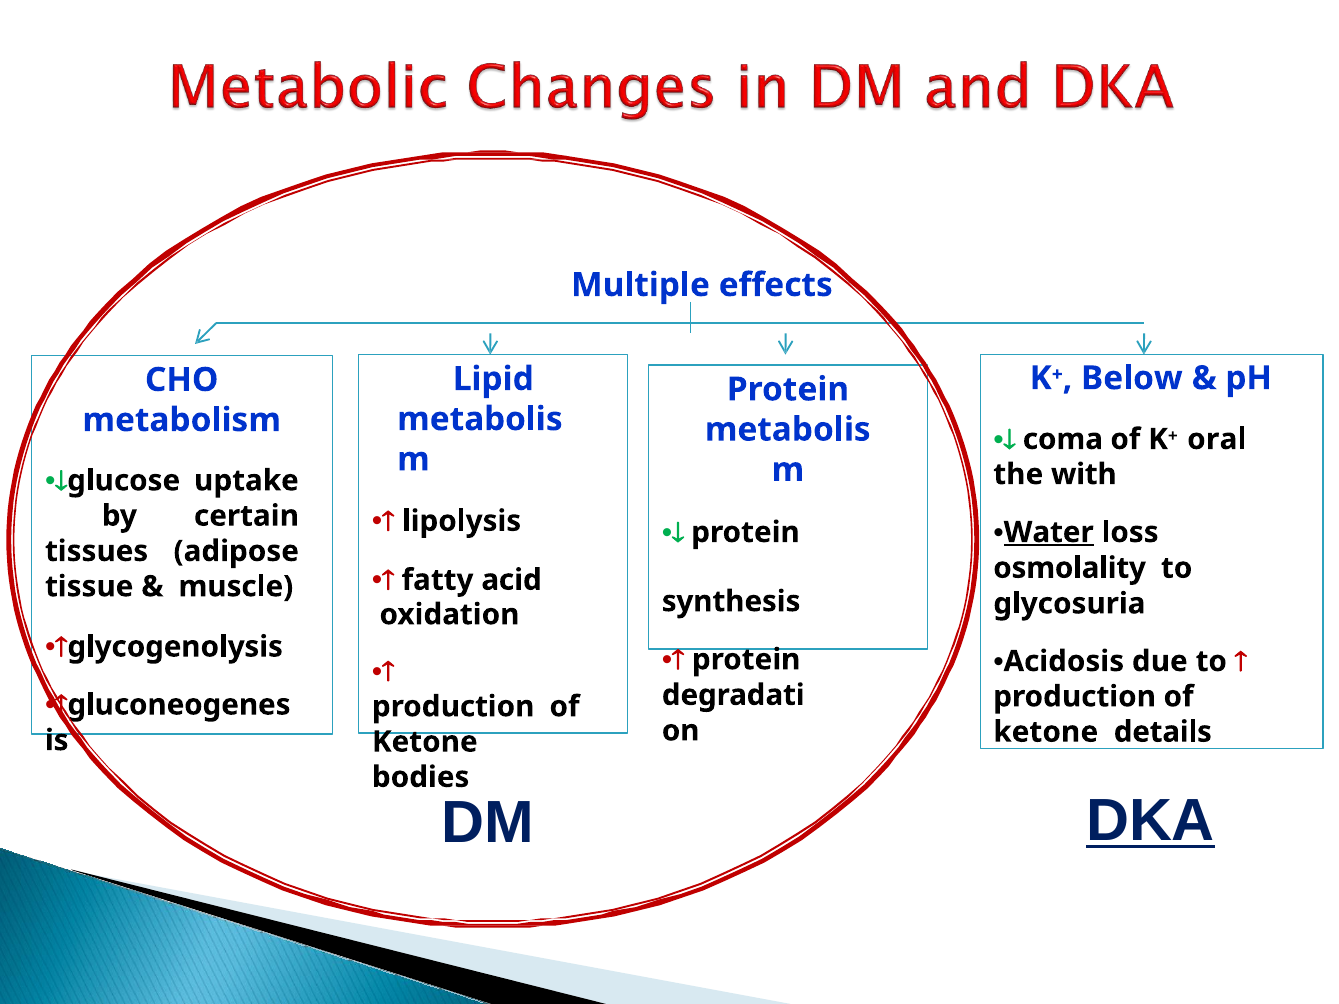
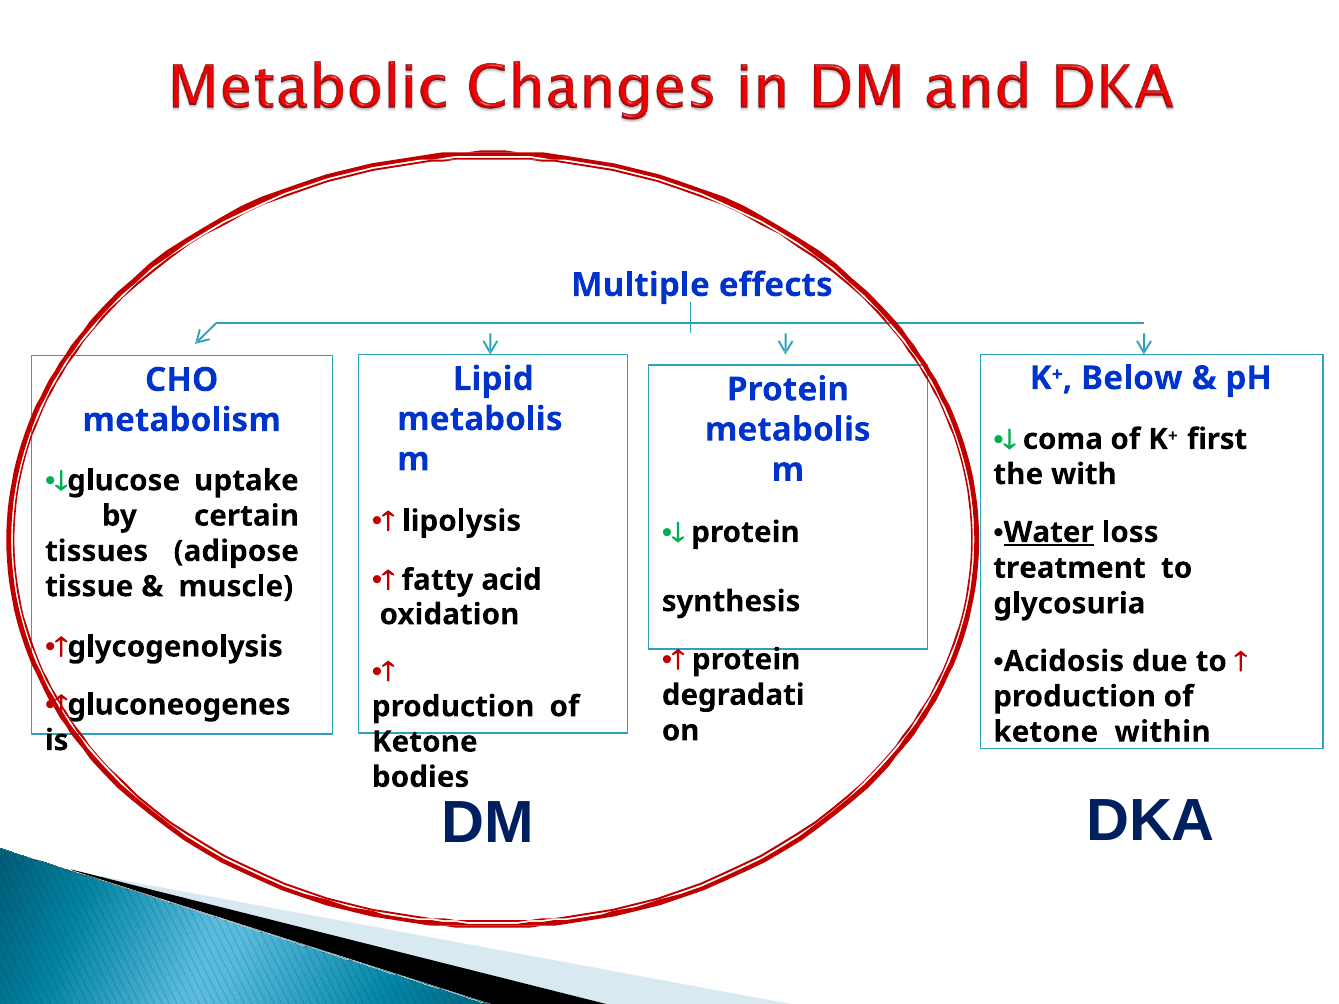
oral: oral -> first (1217, 439)
osmolality: osmolality -> treatment (1070, 568)
details: details -> within (1163, 732)
DKA underline: present -> none (1151, 821)
